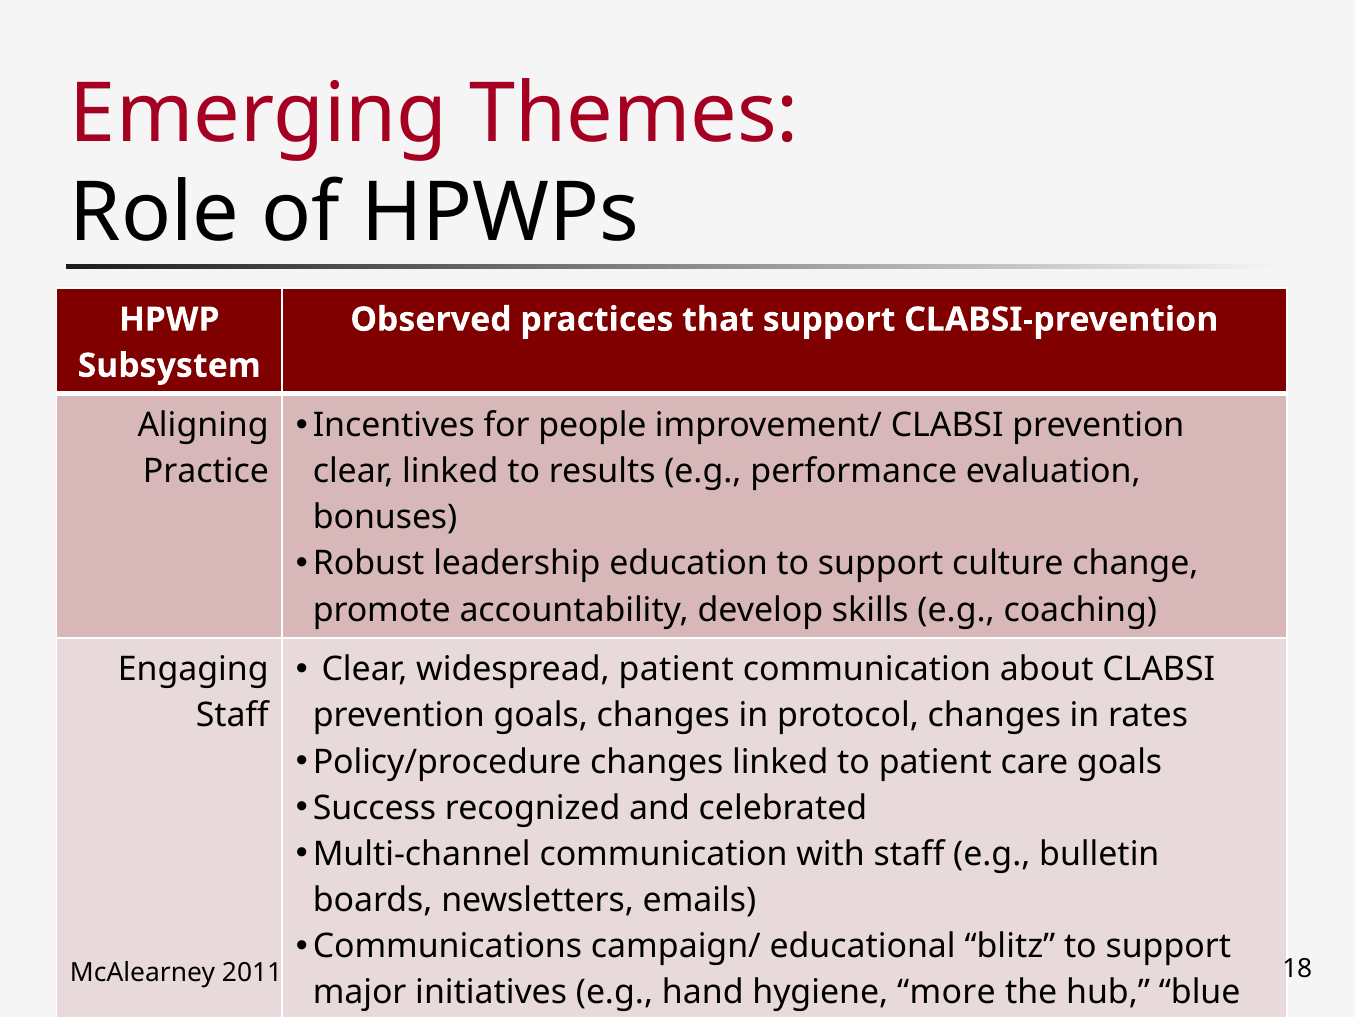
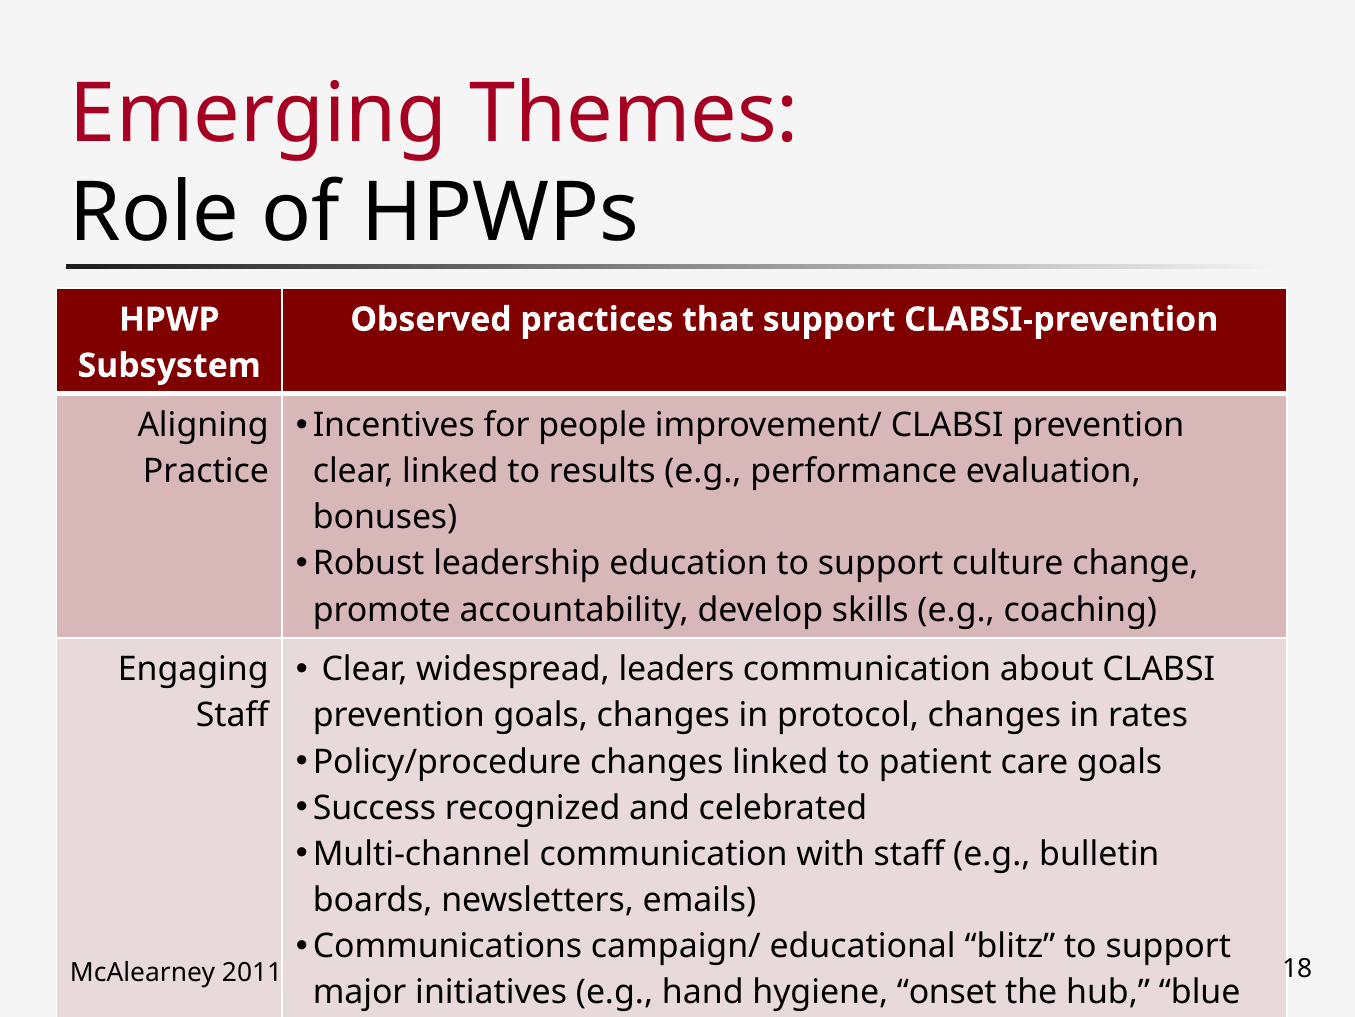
widespread patient: patient -> leaders (677, 669)
more: more -> onset (947, 992)
